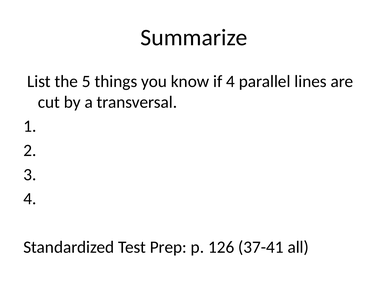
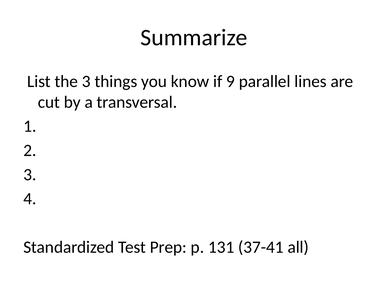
the 5: 5 -> 3 (86, 81)
if 4: 4 -> 9 (231, 81)
126: 126 -> 131 (221, 247)
